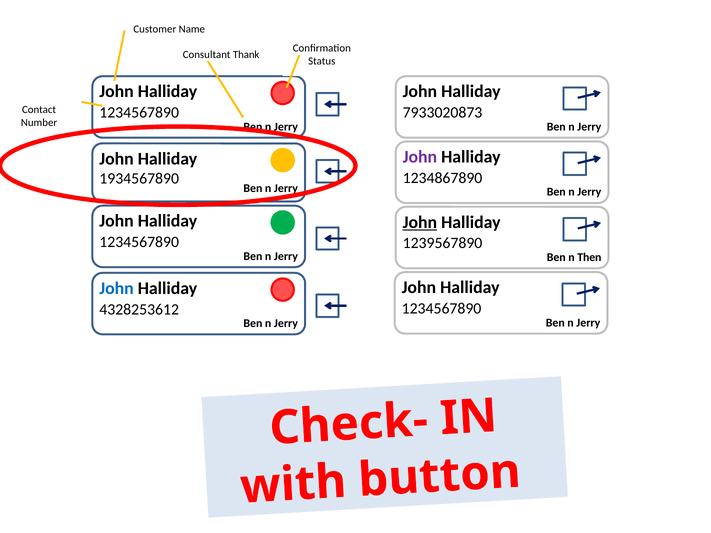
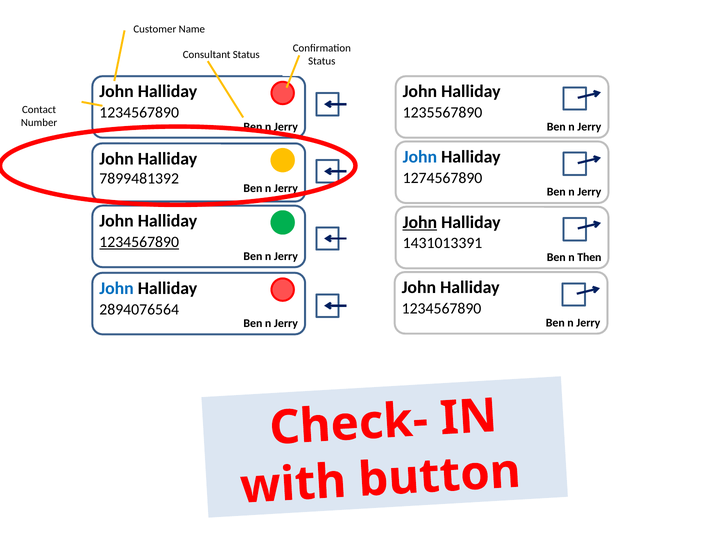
Consultant Thank: Thank -> Status (246, 55)
7933020873: 7933020873 -> 1235567890 (443, 113)
John colour: purple -> blue (420, 157)
1234867890: 1234867890 -> 1274567890 (443, 178)
1934567890: 1934567890 -> 7899481392 (139, 179)
1234567890 underline: none -> present (139, 242)
1239567890: 1239567890 -> 1431013391 (443, 243)
4328253612: 4328253612 -> 2894076564 (139, 309)
